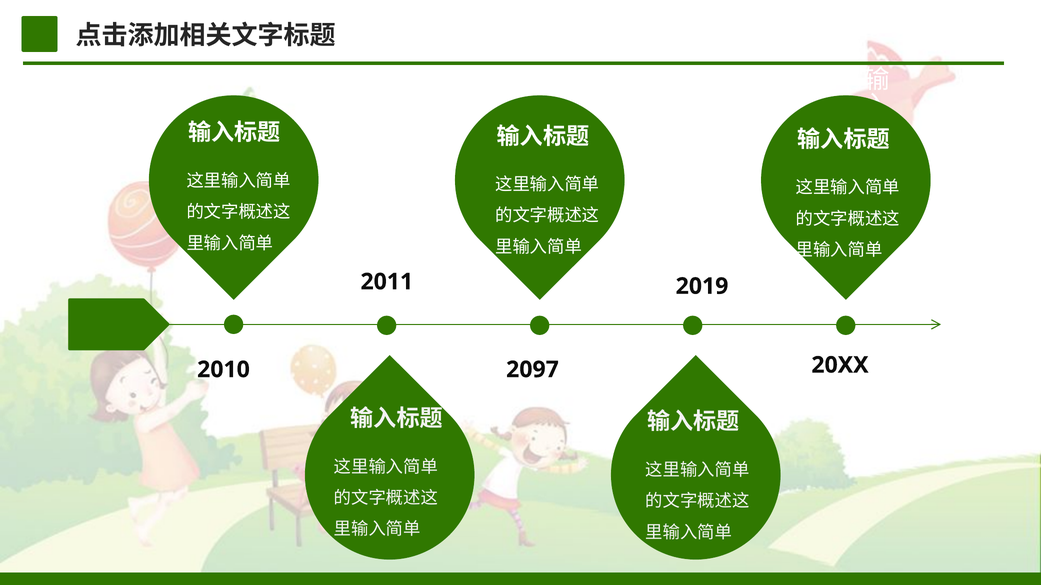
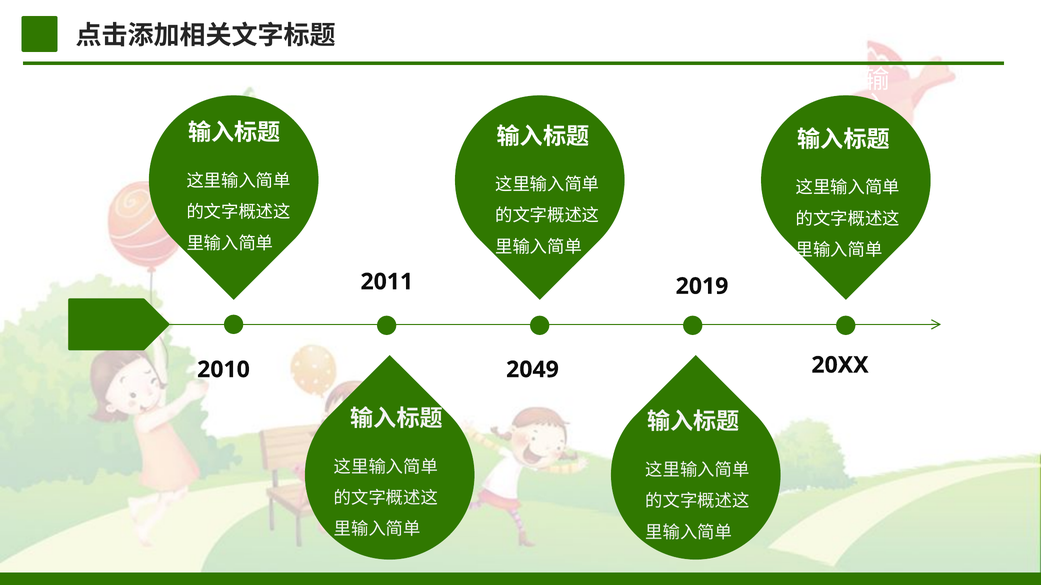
2097: 2097 -> 2049 (532, 370)
